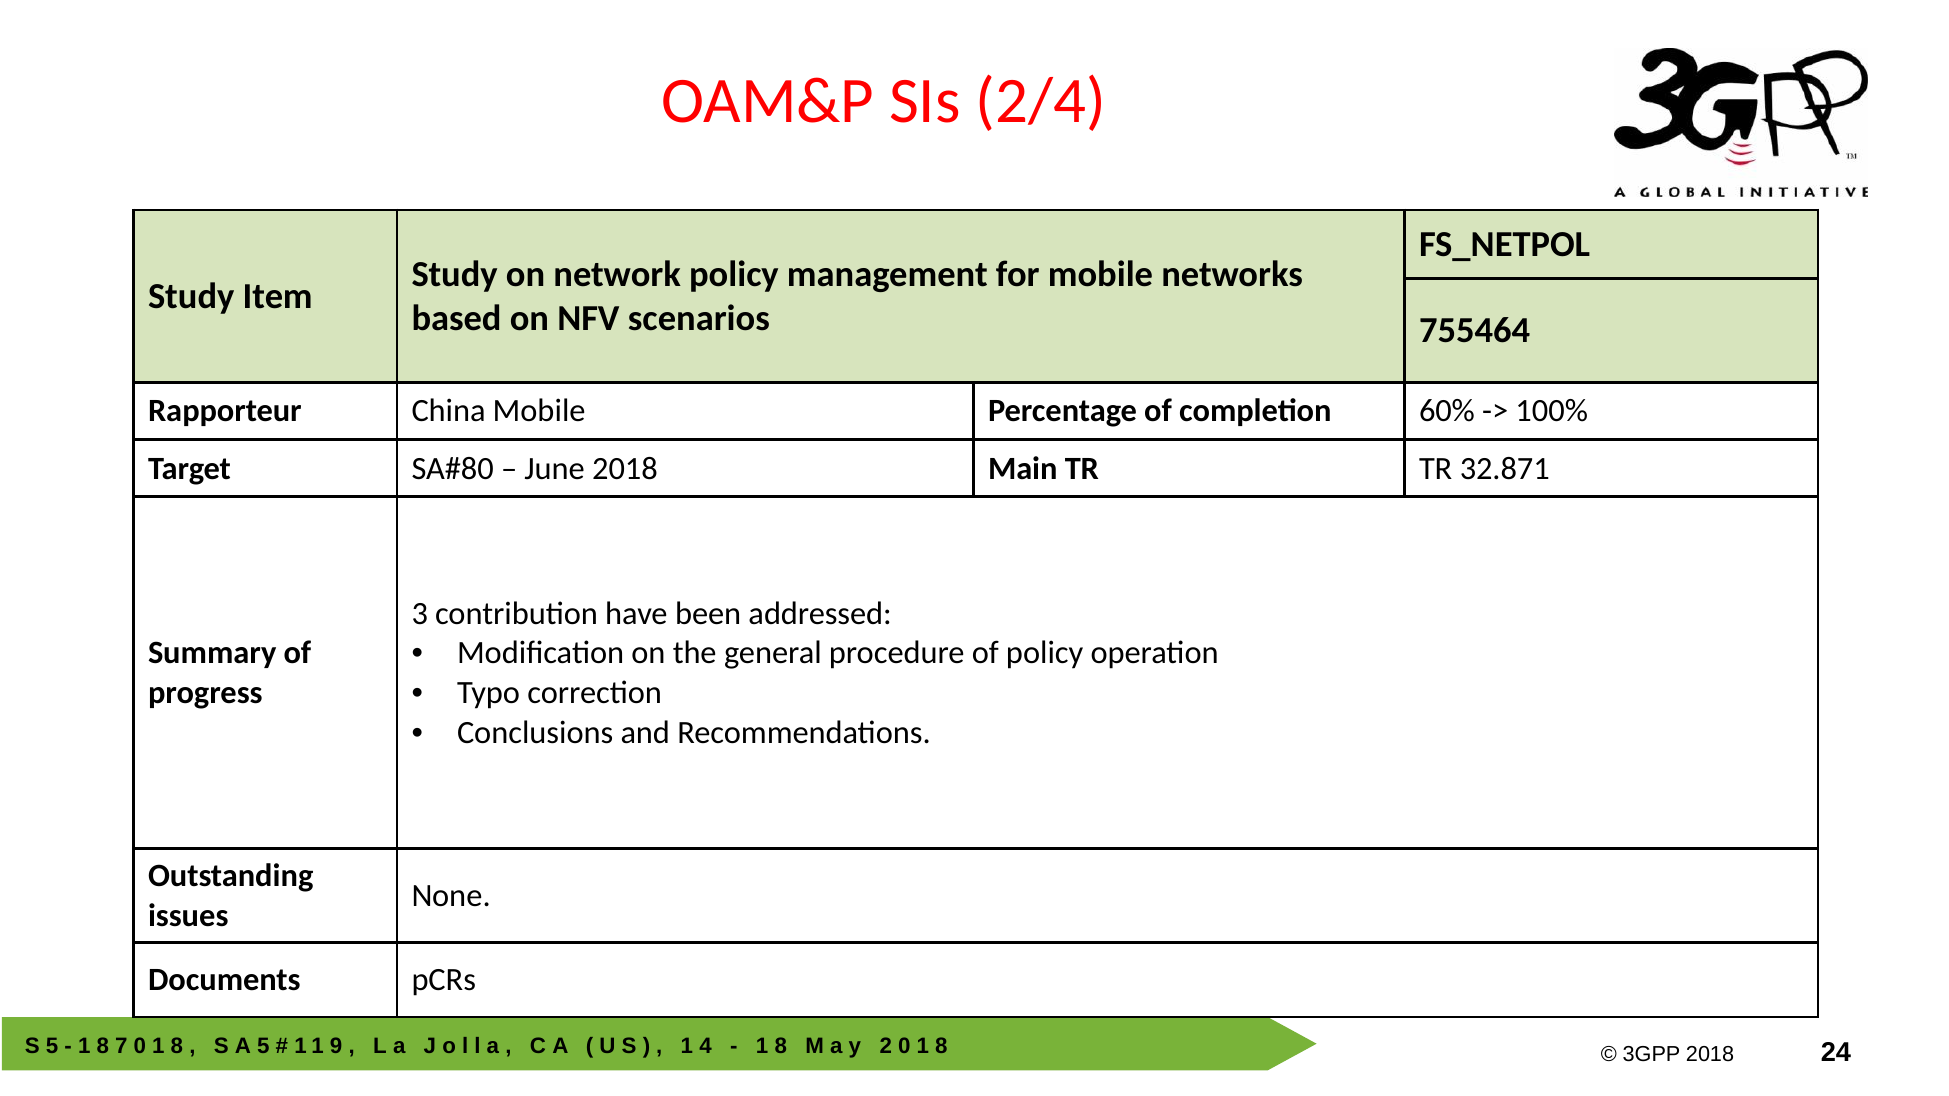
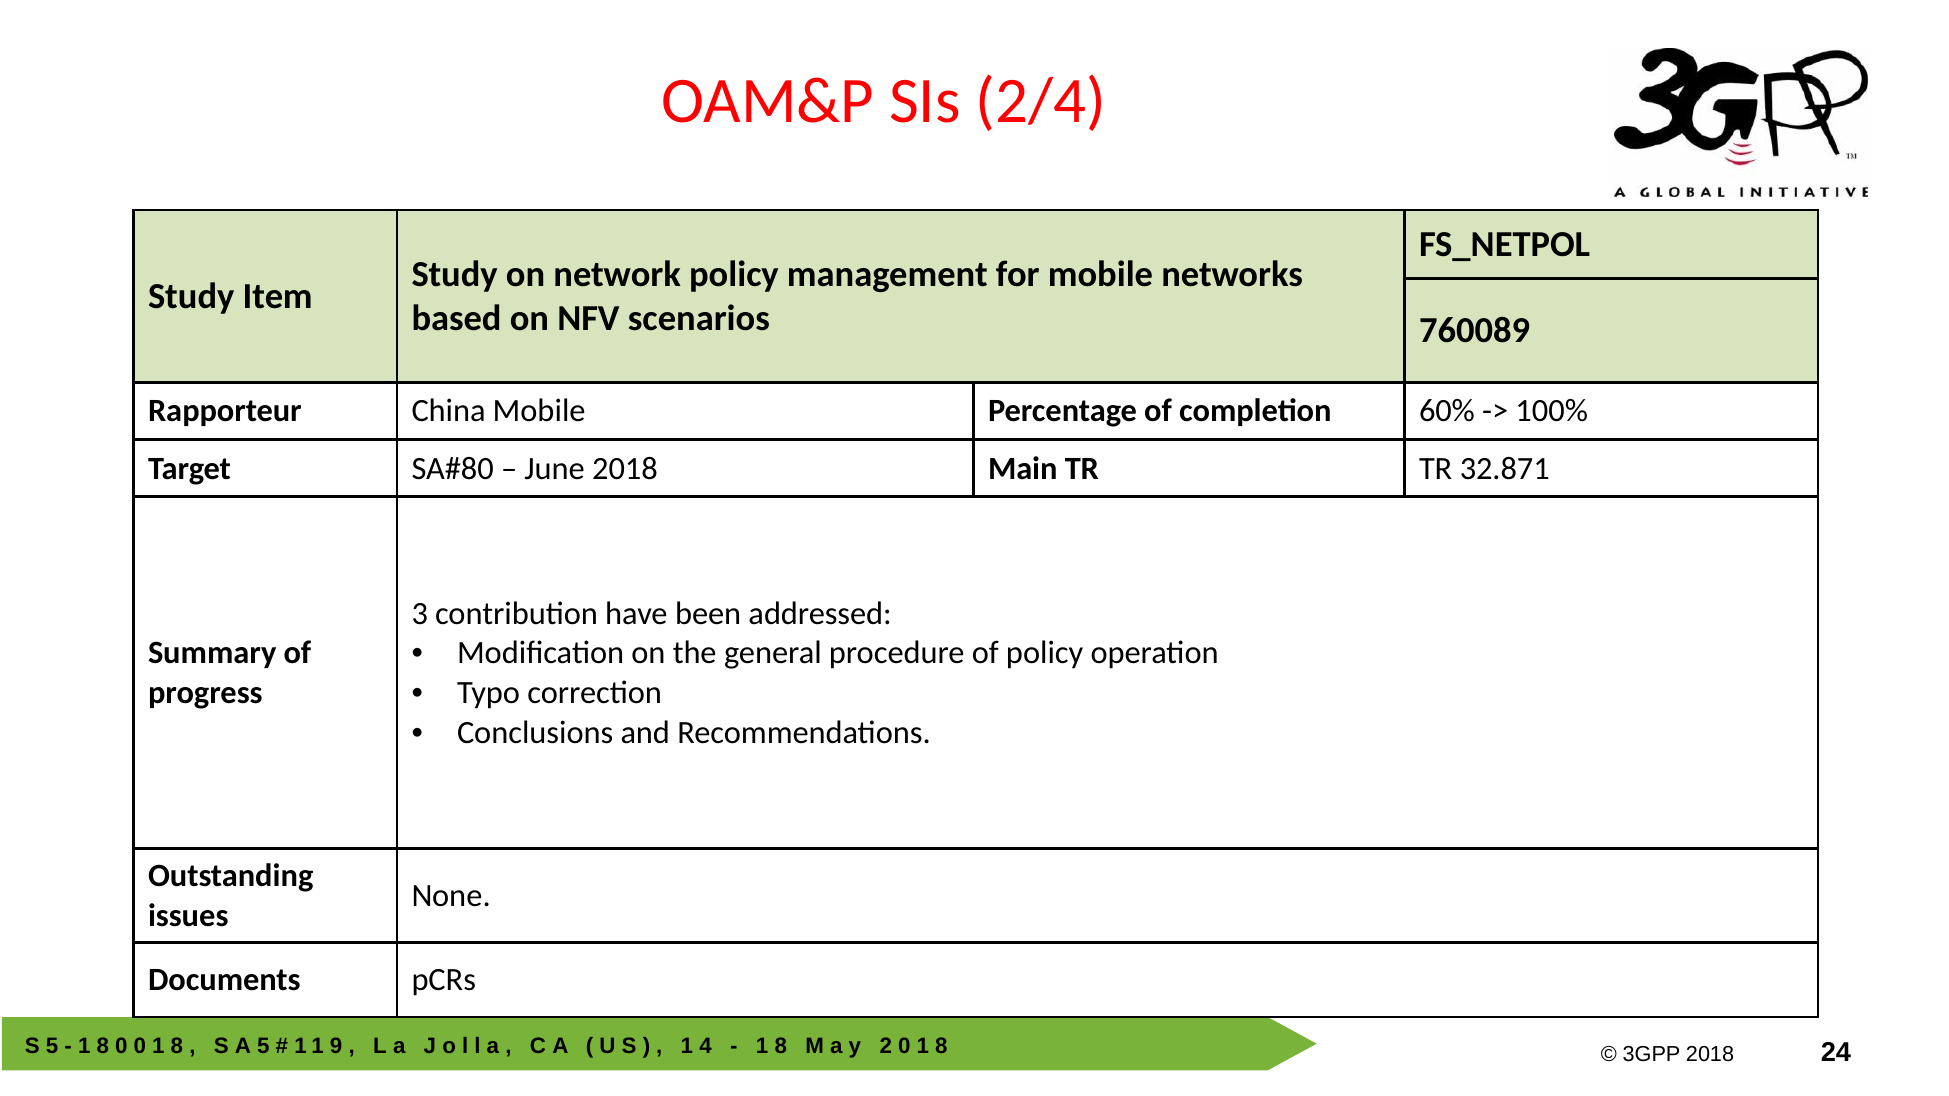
755464: 755464 -> 760089 (1475, 331)
7: 7 -> 0 (121, 1047)
